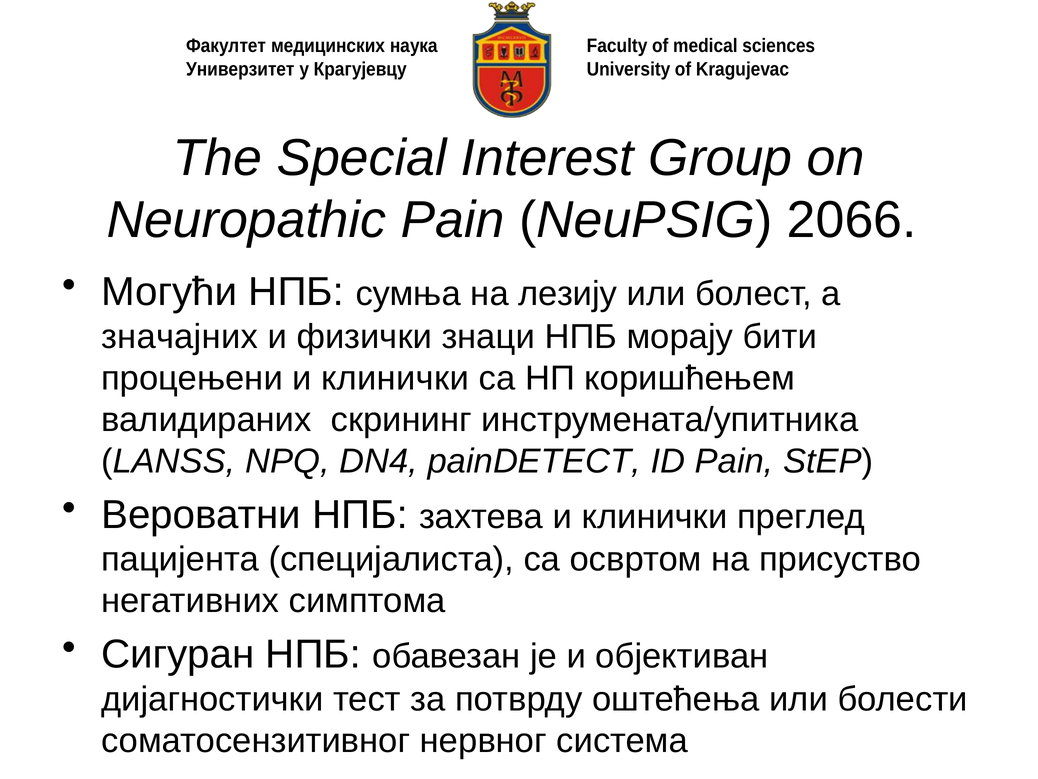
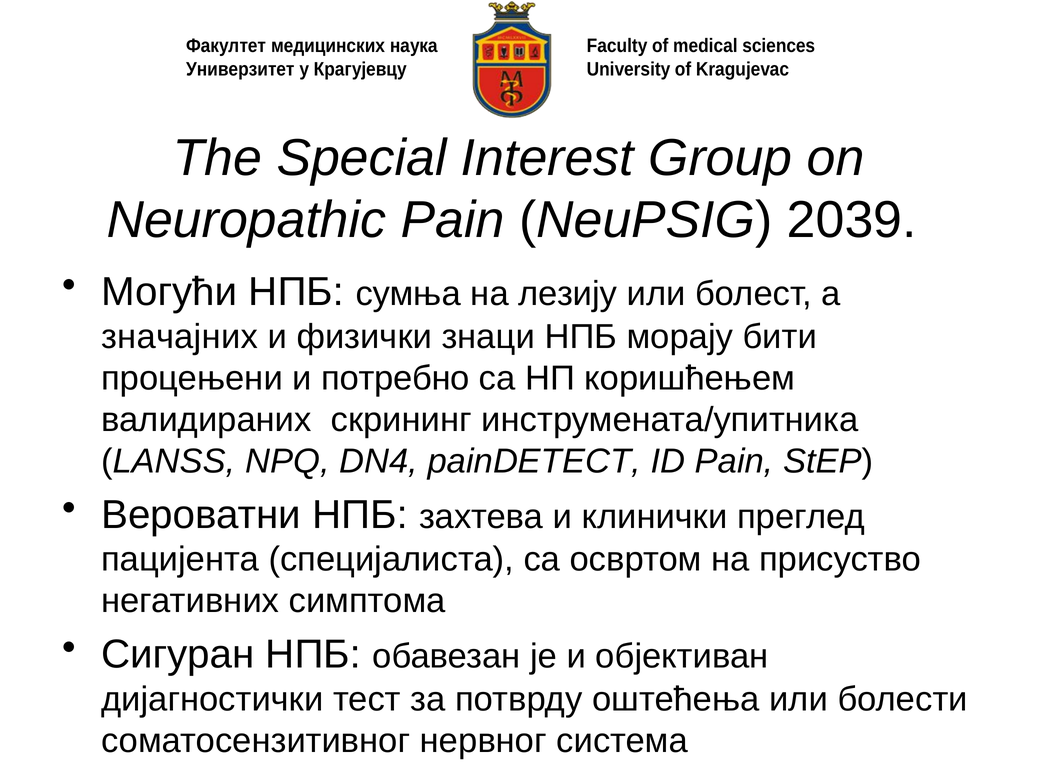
2066: 2066 -> 2039 (852, 220)
процењени и клинички: клинички -> потребно (395, 378)
